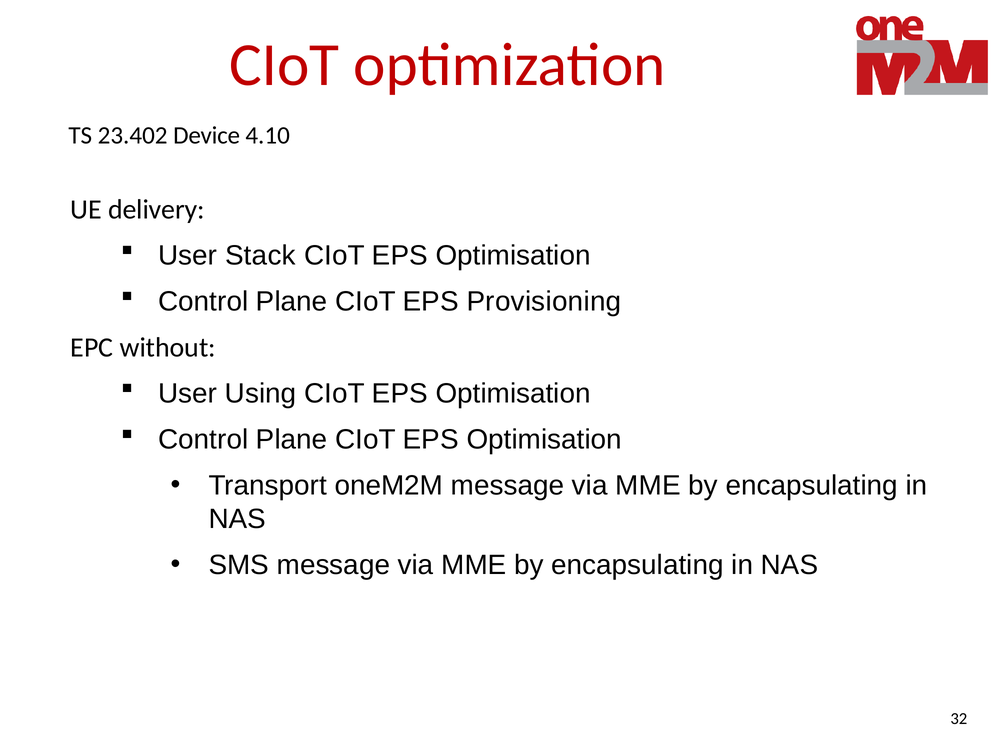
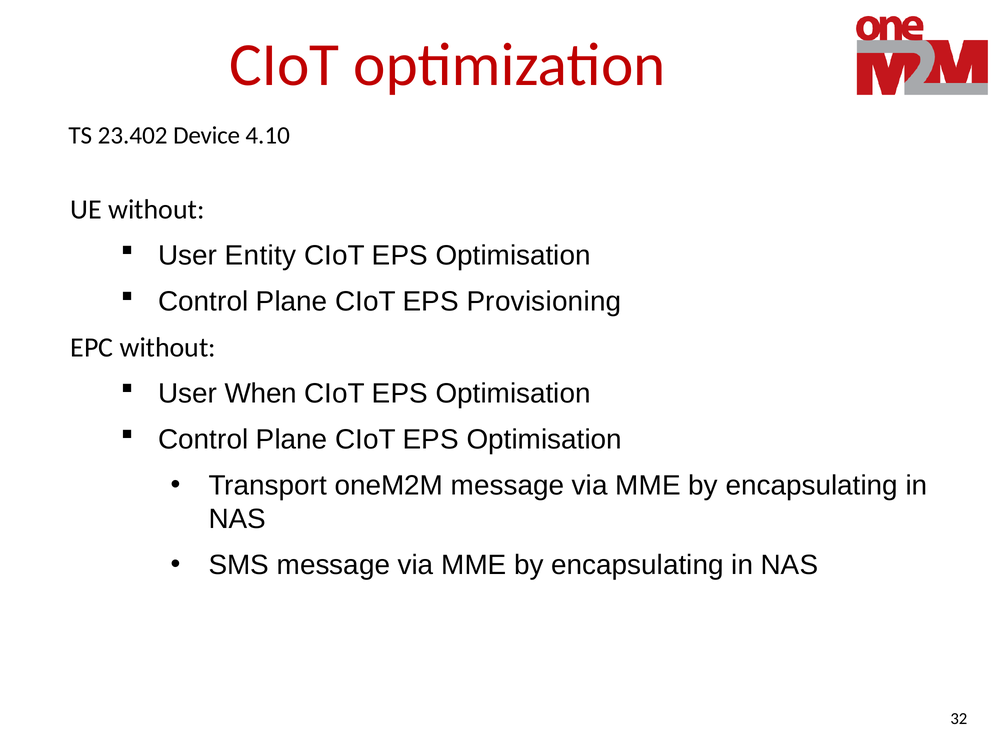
UE delivery: delivery -> without (156, 209)
Stack: Stack -> Entity (261, 255)
Using: Using -> When (261, 394)
